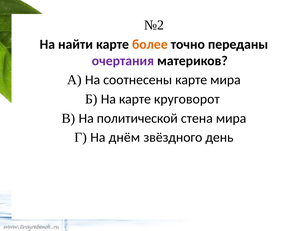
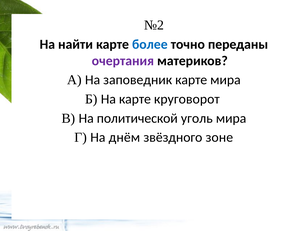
более colour: orange -> blue (150, 44)
соотнесены: соотнесены -> заповедник (138, 80)
стена: стена -> уголь (197, 118)
день: день -> зоне (219, 137)
